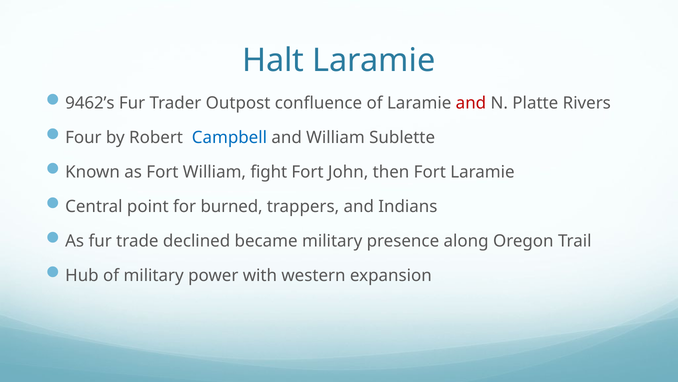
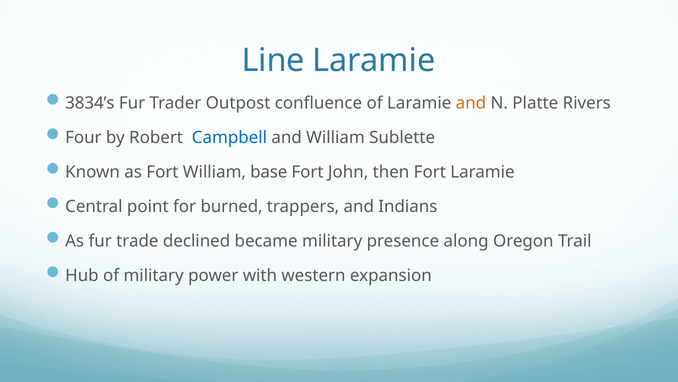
Halt: Halt -> Line (273, 61)
9462’s: 9462’s -> 3834’s (90, 103)
and colour: red -> orange (471, 103)
fight: fight -> base (269, 172)
